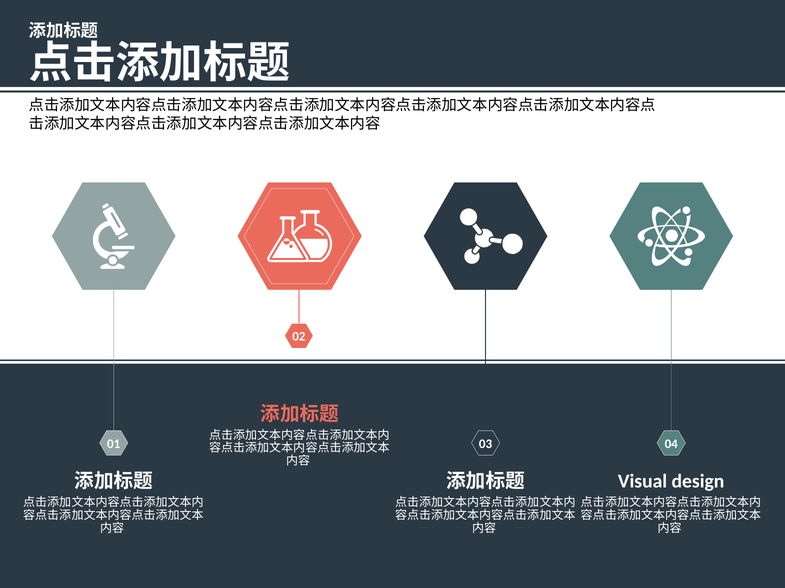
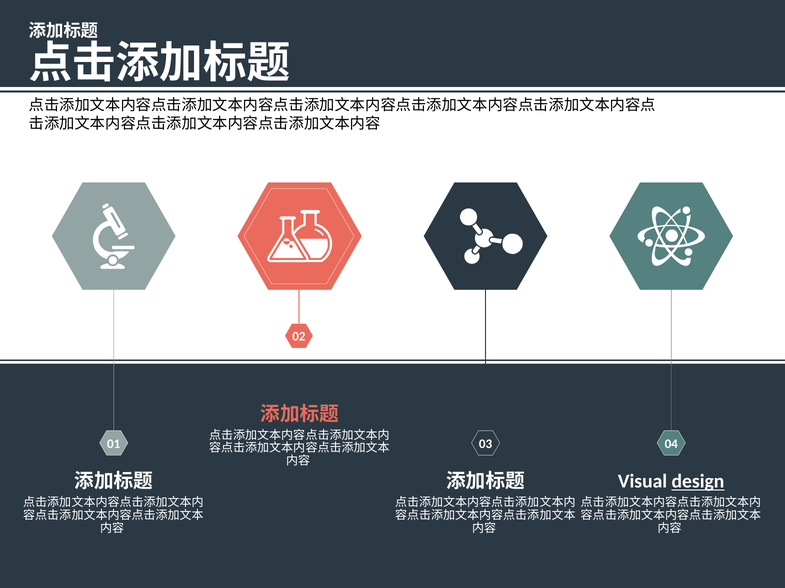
design underline: none -> present (698, 482)
